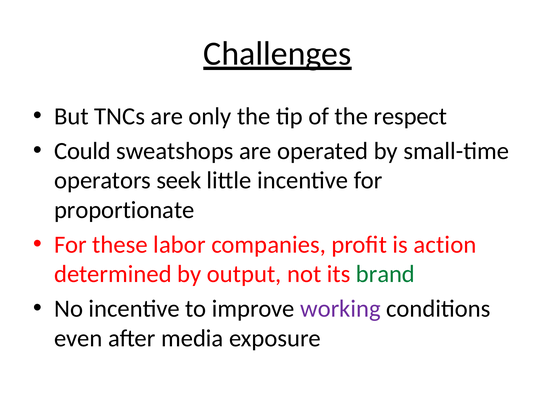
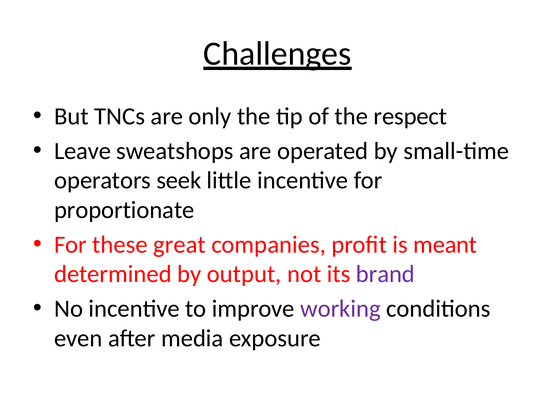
Could: Could -> Leave (83, 151)
labor: labor -> great (180, 245)
action: action -> meant (445, 245)
brand colour: green -> purple (385, 274)
